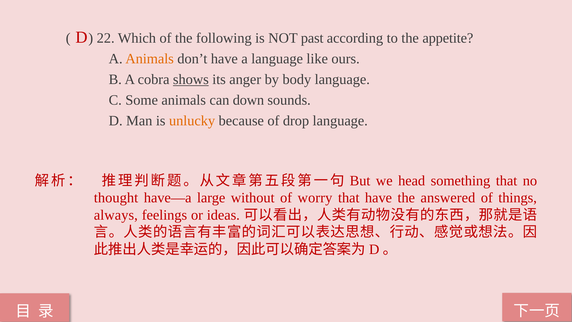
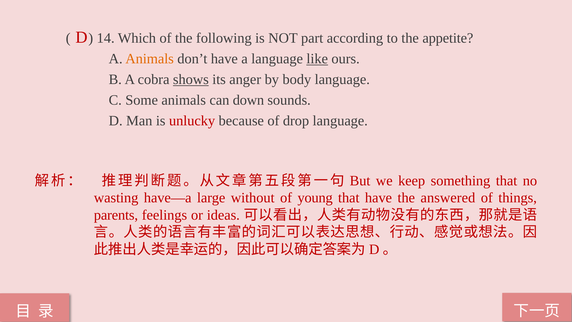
22: 22 -> 14 (106, 38)
past: past -> part (312, 38)
like underline: none -> present (317, 59)
unlucky colour: orange -> red (192, 121)
head: head -> keep (412, 181)
thought: thought -> wasting (116, 198)
worry: worry -> young (315, 198)
always: always -> parents (116, 215)
